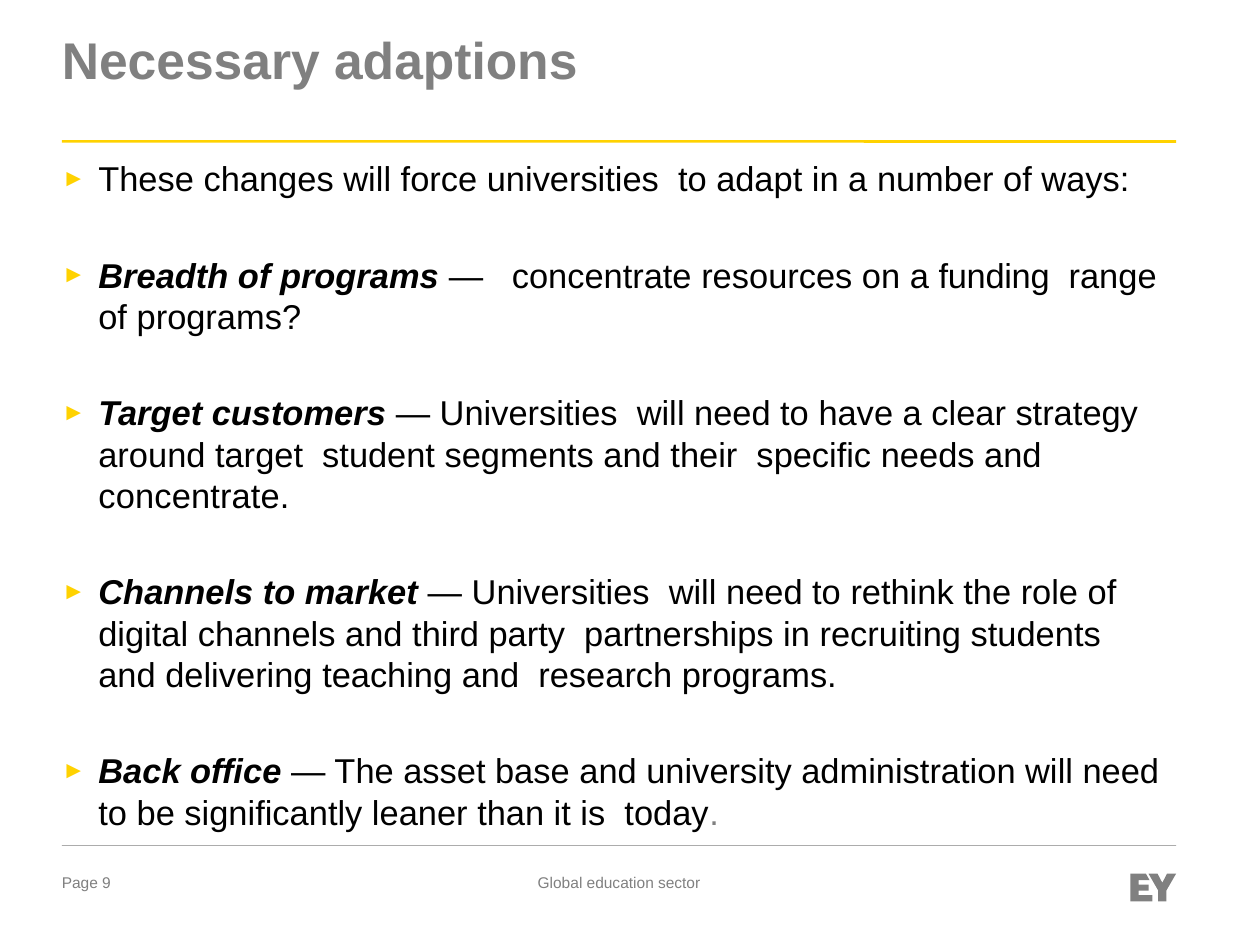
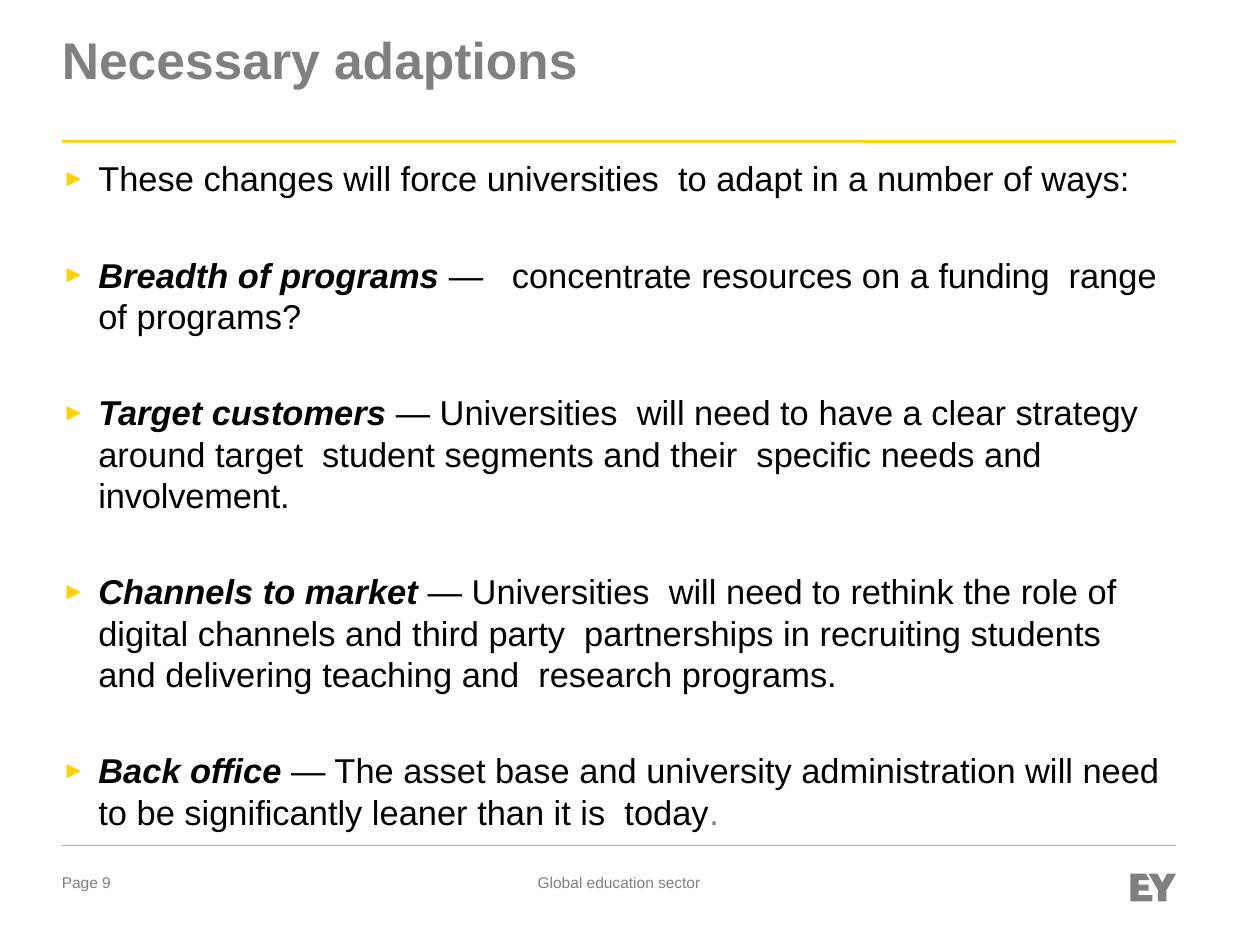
concentrate: concentrate -> involvement (194, 497)
